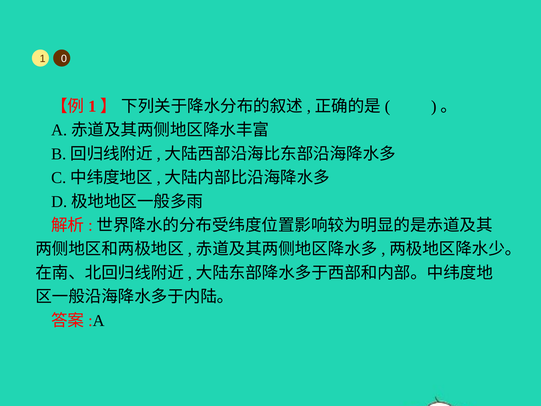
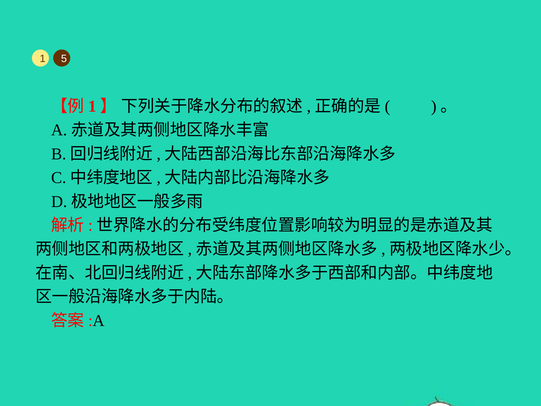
0: 0 -> 5 (64, 59)
